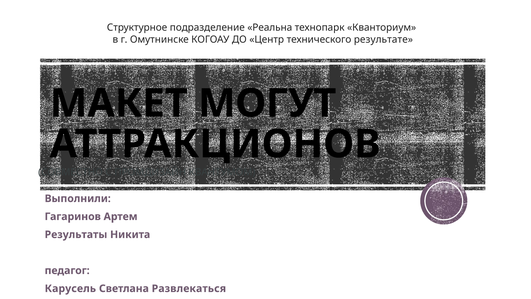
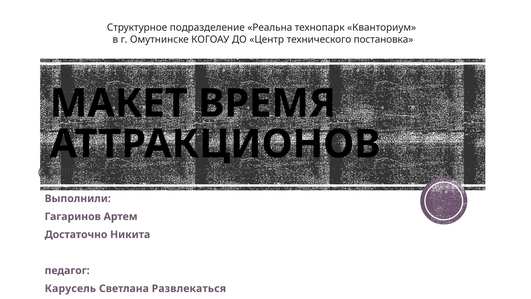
результате: результате -> постановка (383, 40)
МОГУТ: МОГУТ -> ВРЕМЯ (267, 103)
Результаты: Результаты -> Достаточно (76, 234)
